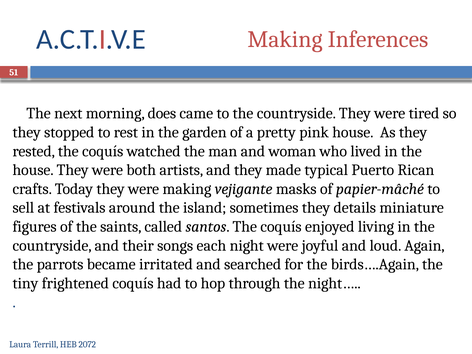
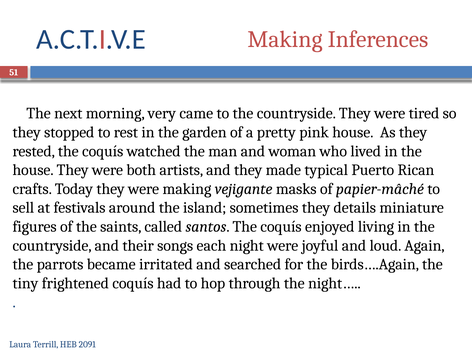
does: does -> very (162, 113)
2072: 2072 -> 2091 (87, 345)
